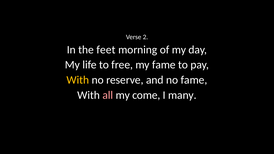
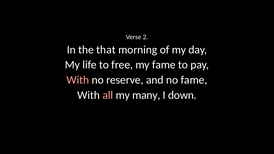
feet: feet -> that (106, 50)
With colour: yellow -> pink (78, 80)
come: come -> many (146, 95)
many: many -> down (182, 95)
